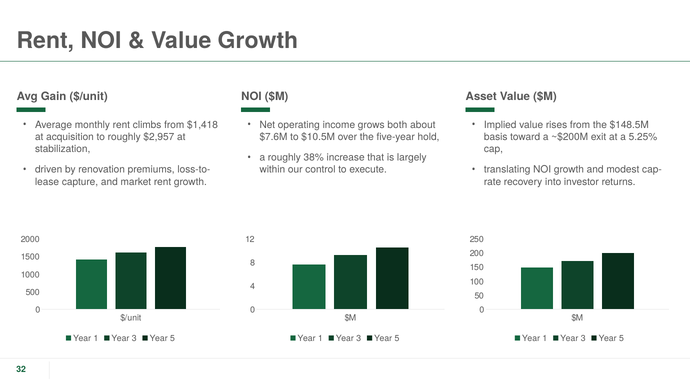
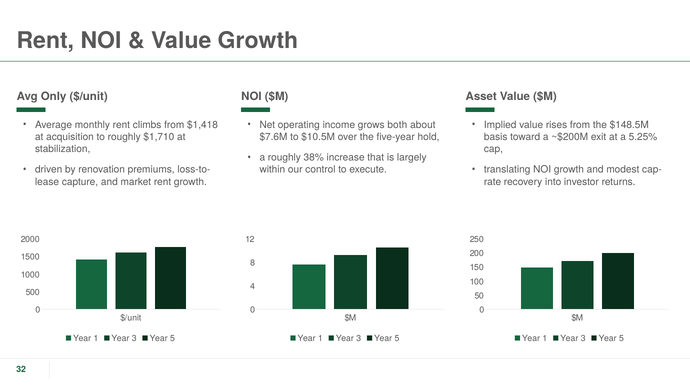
Gain: Gain -> Only (54, 96)
$2,957: $2,957 -> $1,710 (159, 137)
